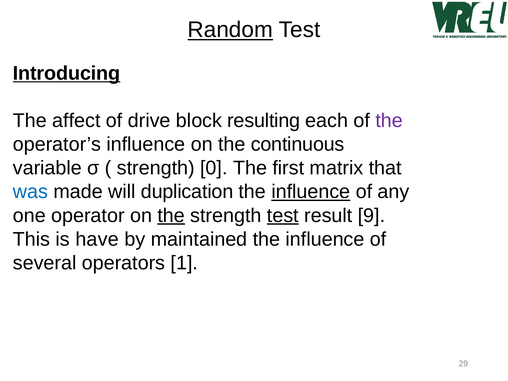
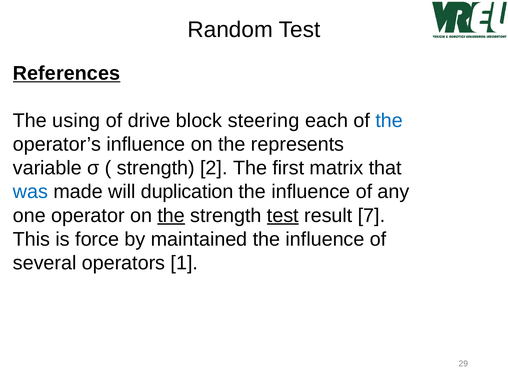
Random underline: present -> none (230, 30)
Introducing: Introducing -> References (66, 73)
affect: affect -> using (76, 121)
resulting: resulting -> steering (264, 121)
the colour: purple -> blue (389, 121)
continuous: continuous -> represents (298, 144)
0: 0 -> 2 (214, 168)
influence underline: present -> none (311, 192)
9: 9 -> 7 (372, 216)
have: have -> force (97, 239)
